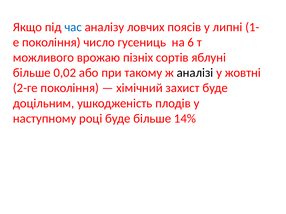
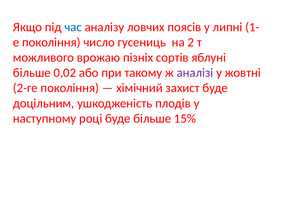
6: 6 -> 2 (191, 42)
аналізі colour: black -> purple (195, 73)
14%: 14% -> 15% (185, 119)
